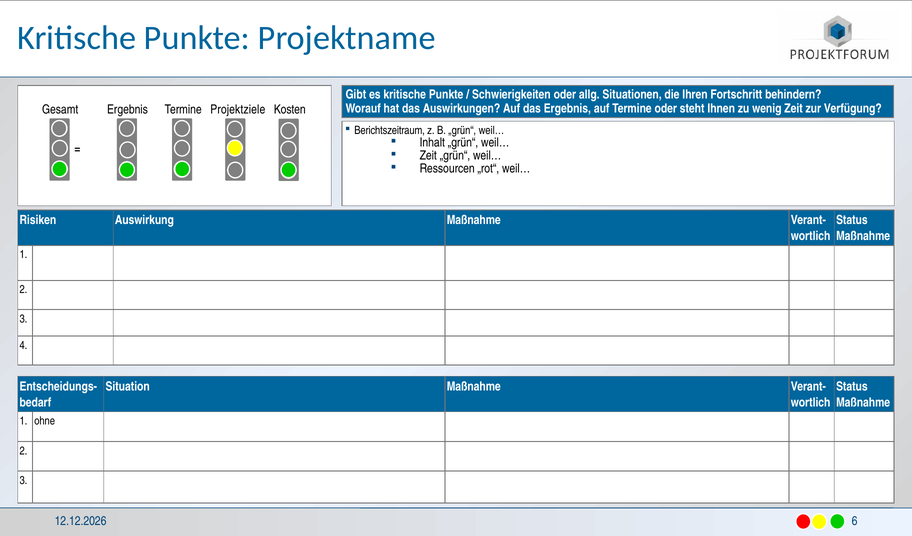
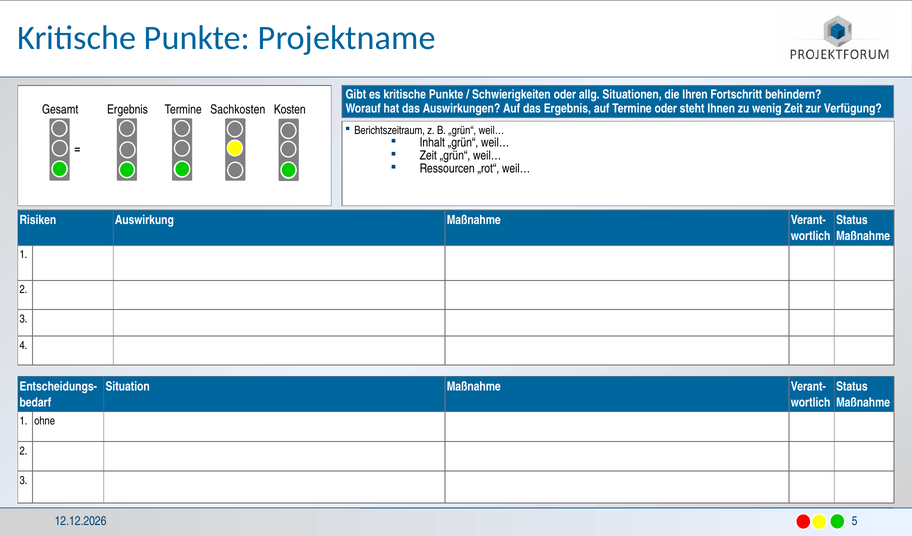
Projektziele: Projektziele -> Sachkosten (238, 110)
6: 6 -> 5 (855, 521)
